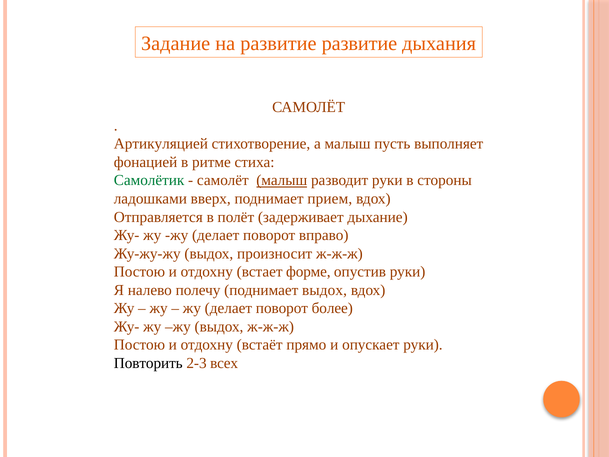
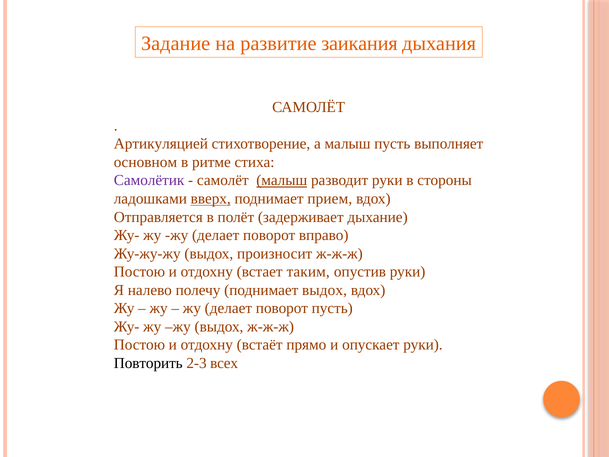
развитие развитие: развитие -> заикания (359, 44)
фонацией: фонацией -> основном (146, 162)
Самолётик colour: green -> purple (149, 180)
вверх underline: none -> present (211, 199)
форме: форме -> таким (308, 272)
поворот более: более -> пусть (332, 308)
